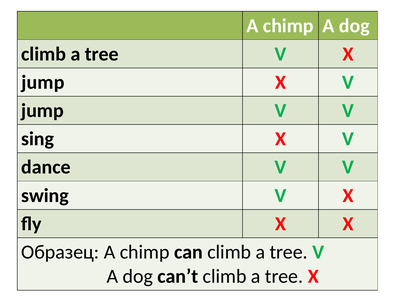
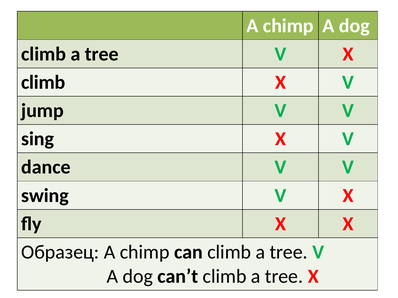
jump: jump -> climb (43, 82)
